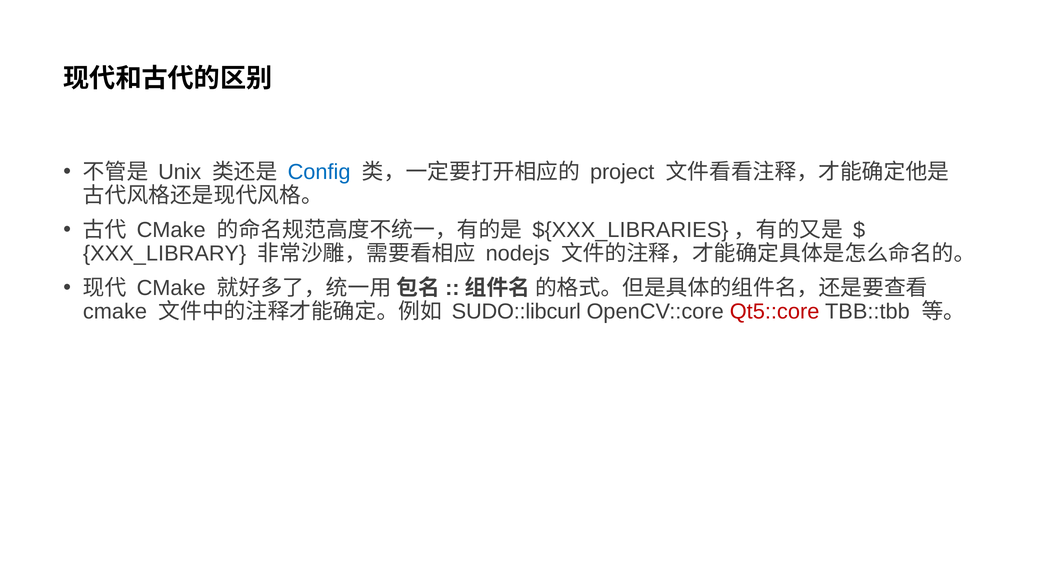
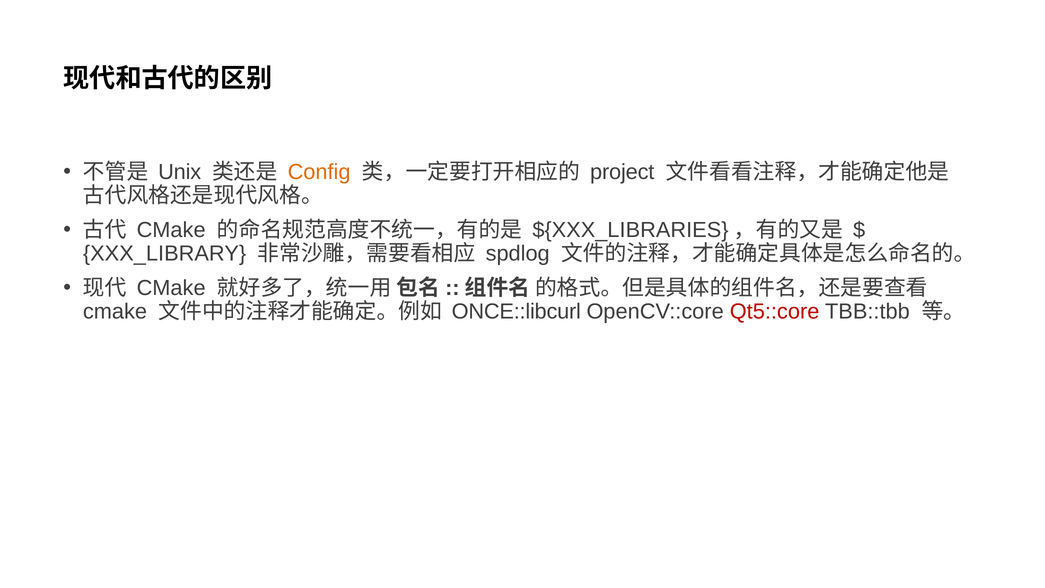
Config colour: blue -> orange (319, 172)
nodejs: nodejs -> spdlog (518, 253)
SUDO::libcurl: SUDO::libcurl -> ONCE::libcurl (516, 311)
